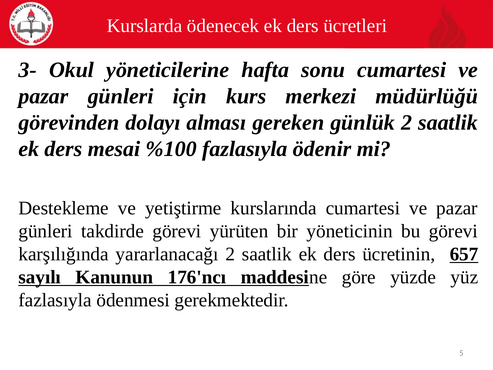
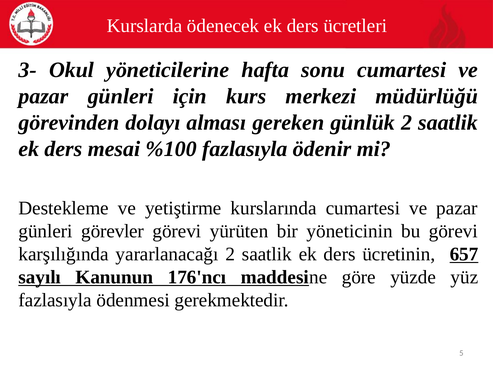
takdirde: takdirde -> görevler (113, 231)
